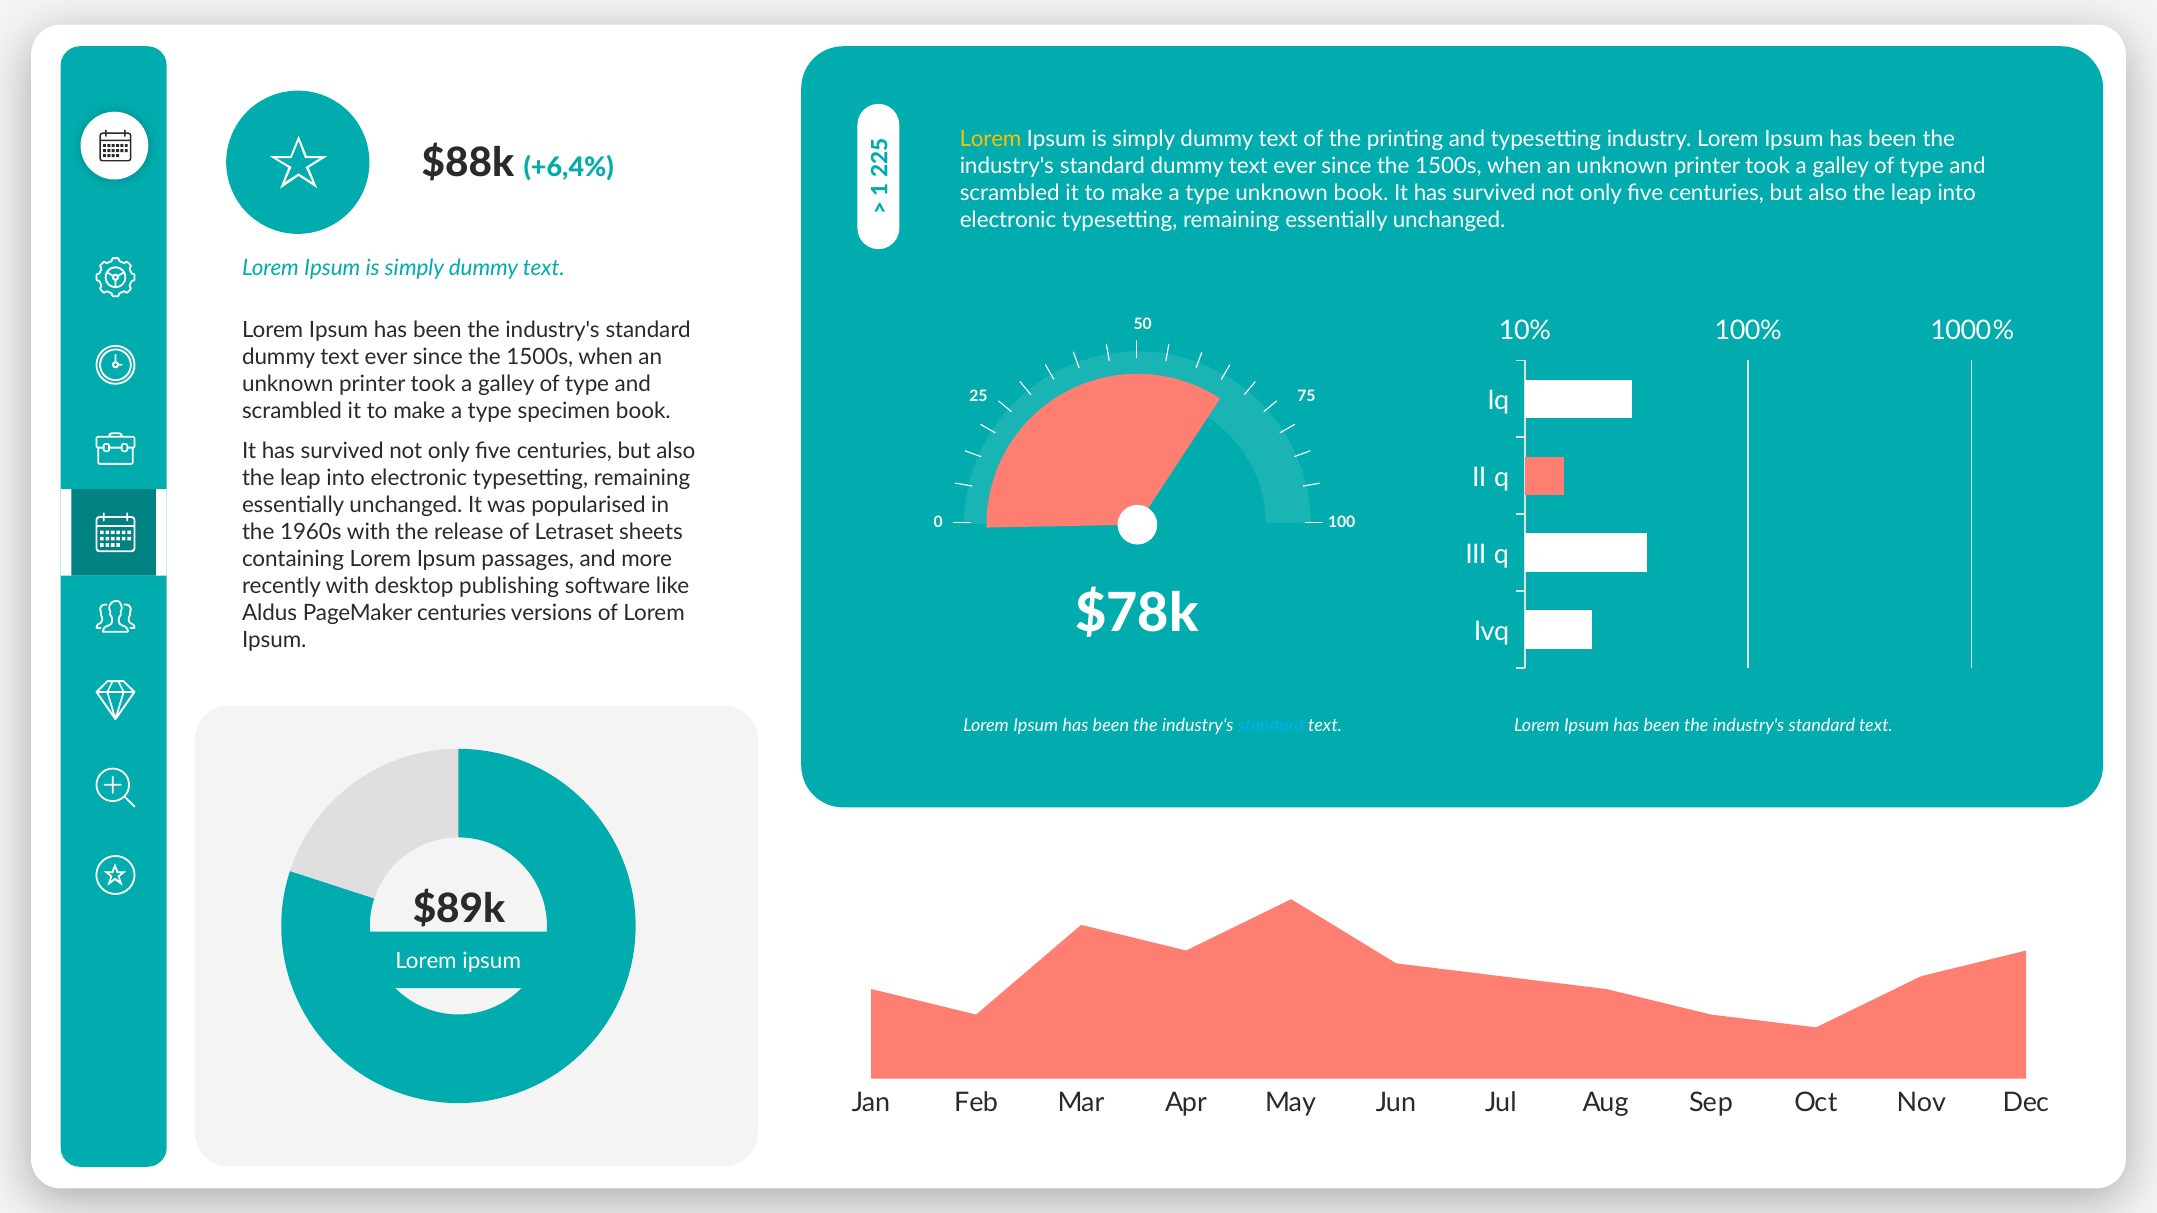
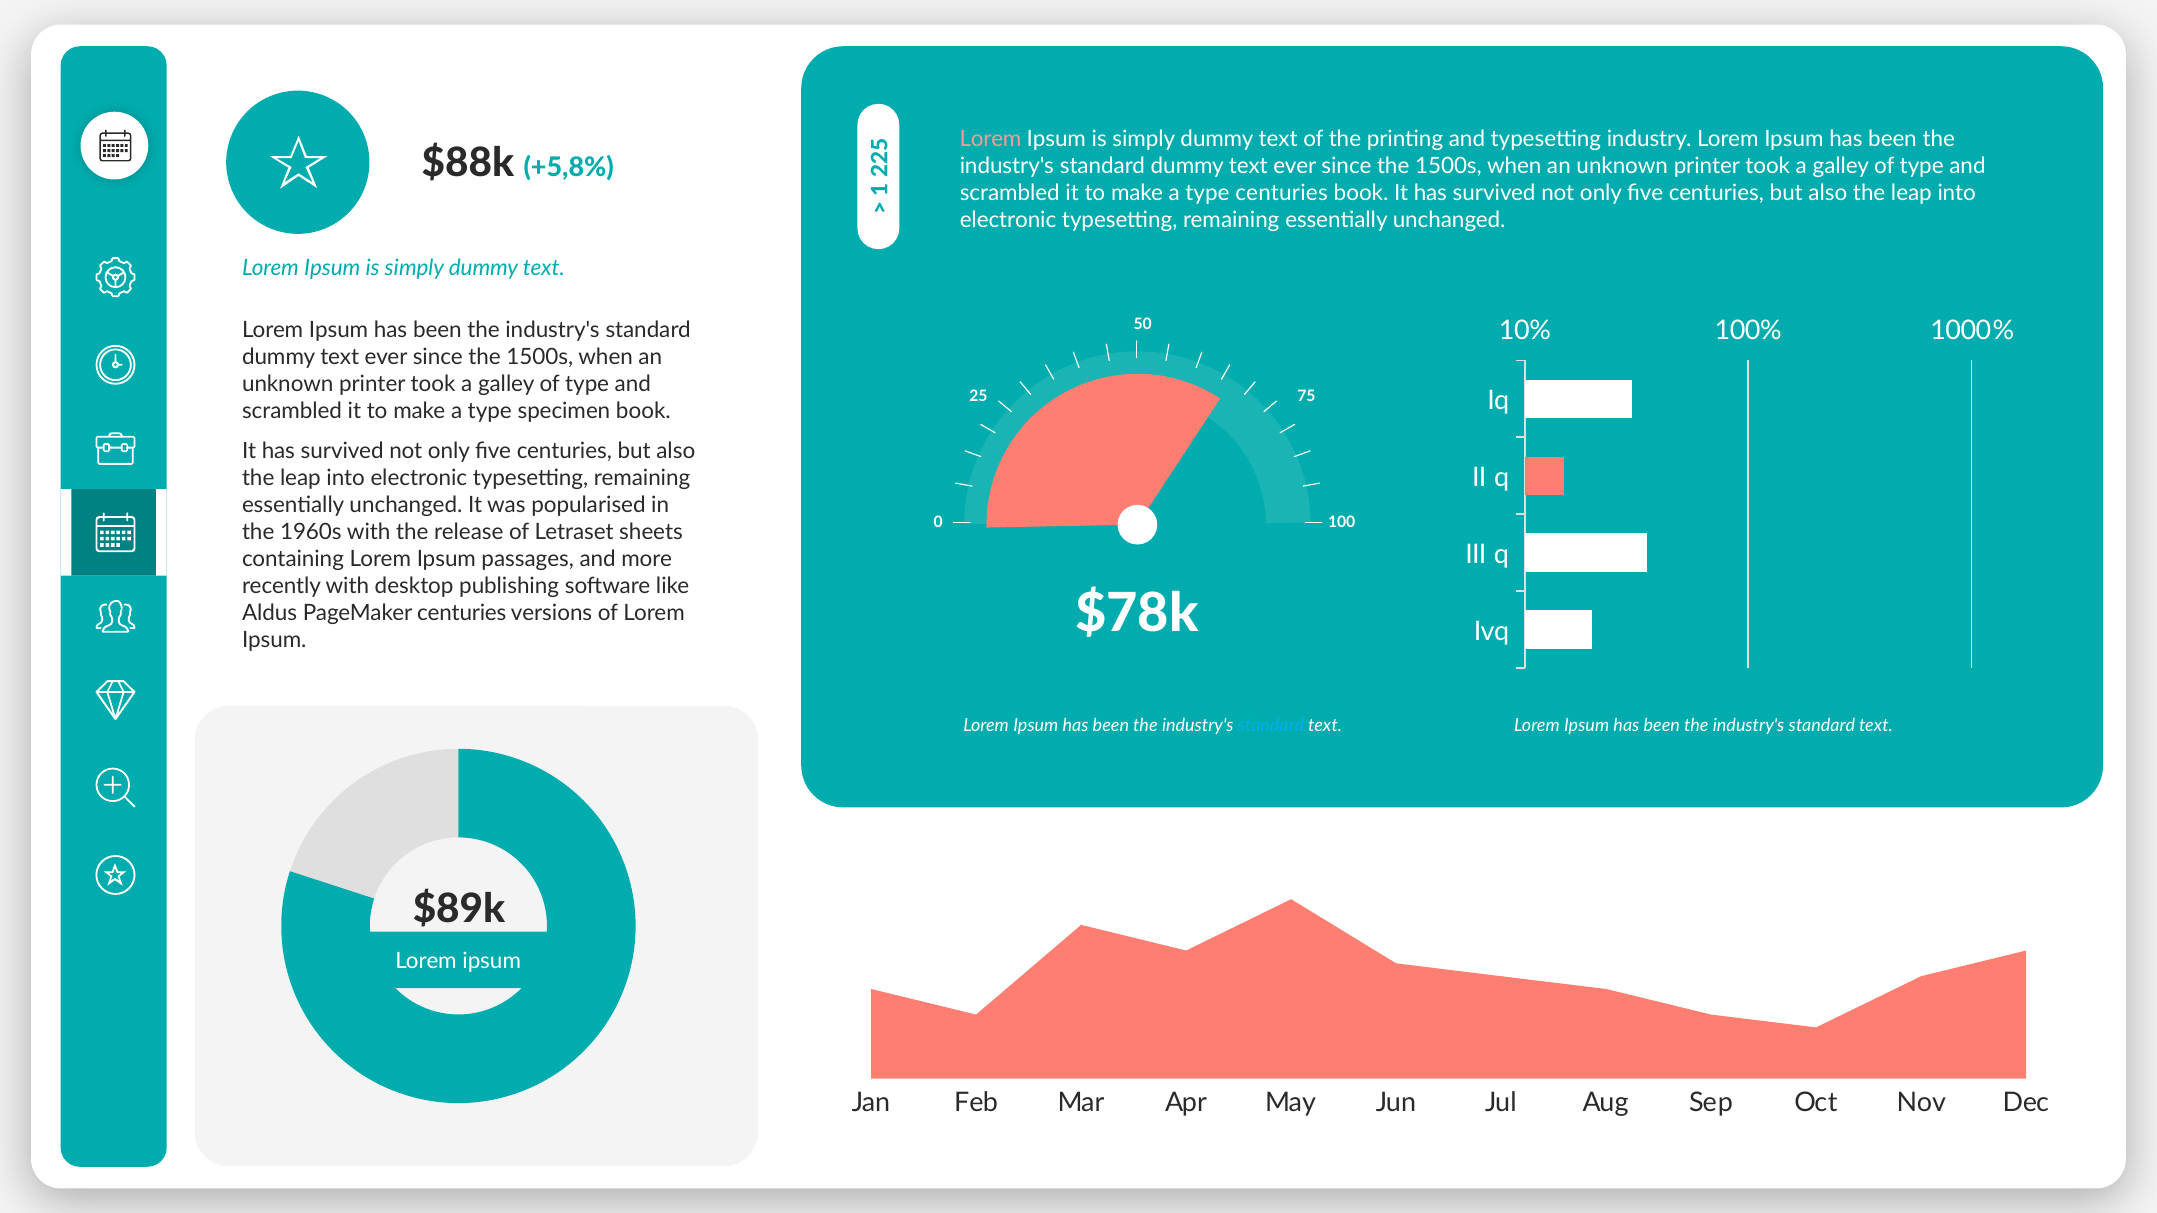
Lorem colour: yellow -> pink (990, 139)
+6,4%: +6,4% -> +5,8% (569, 168)
type unknown: unknown -> centuries (1281, 193)
